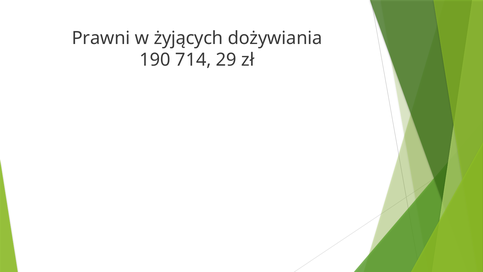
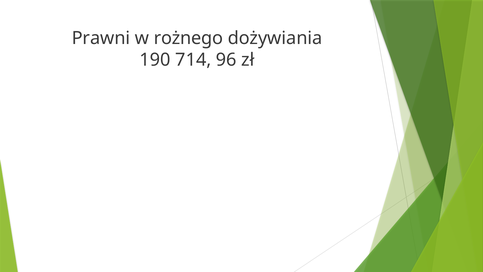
żyjących: żyjących -> rożnego (188, 38)
29: 29 -> 96 (226, 60)
